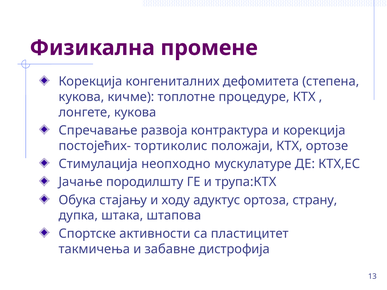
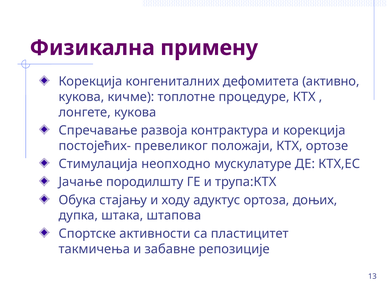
промене: промене -> примену (209, 48)
степена: степена -> активно (331, 82)
тортиколис: тортиколис -> превеликог (171, 146)
страну: страну -> доњих (315, 200)
дистрофија: дистрофија -> репозиције (234, 249)
